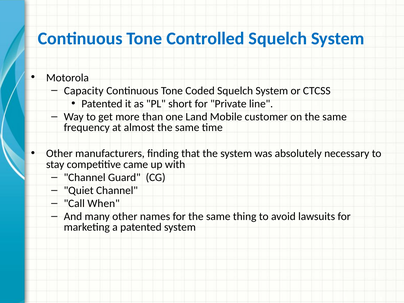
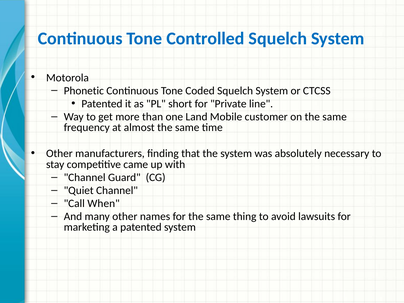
Capacity: Capacity -> Phonetic (84, 91)
